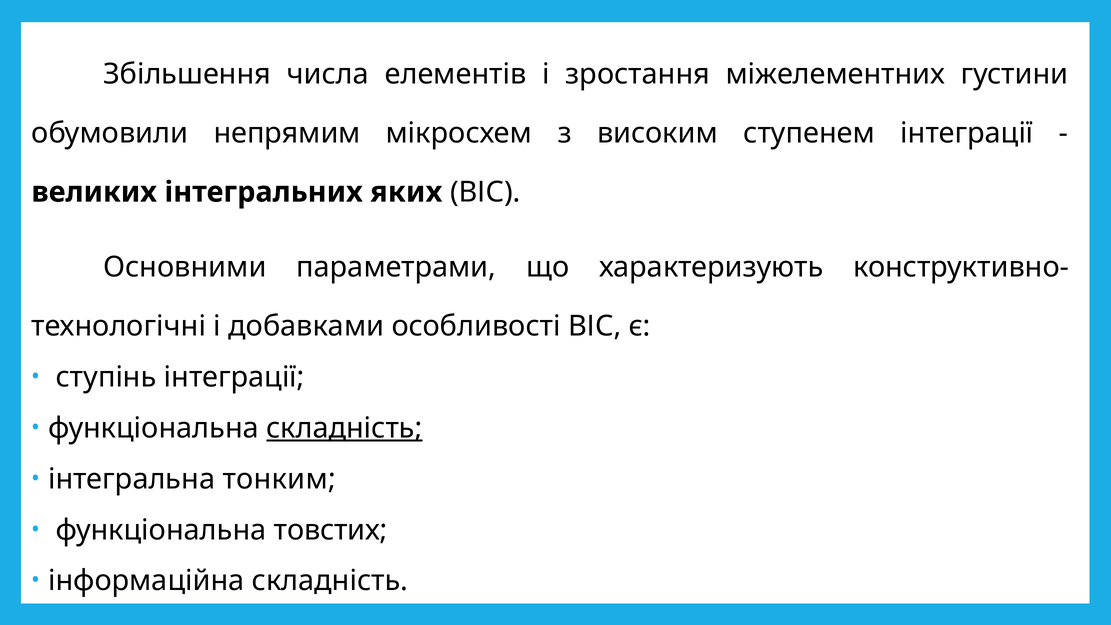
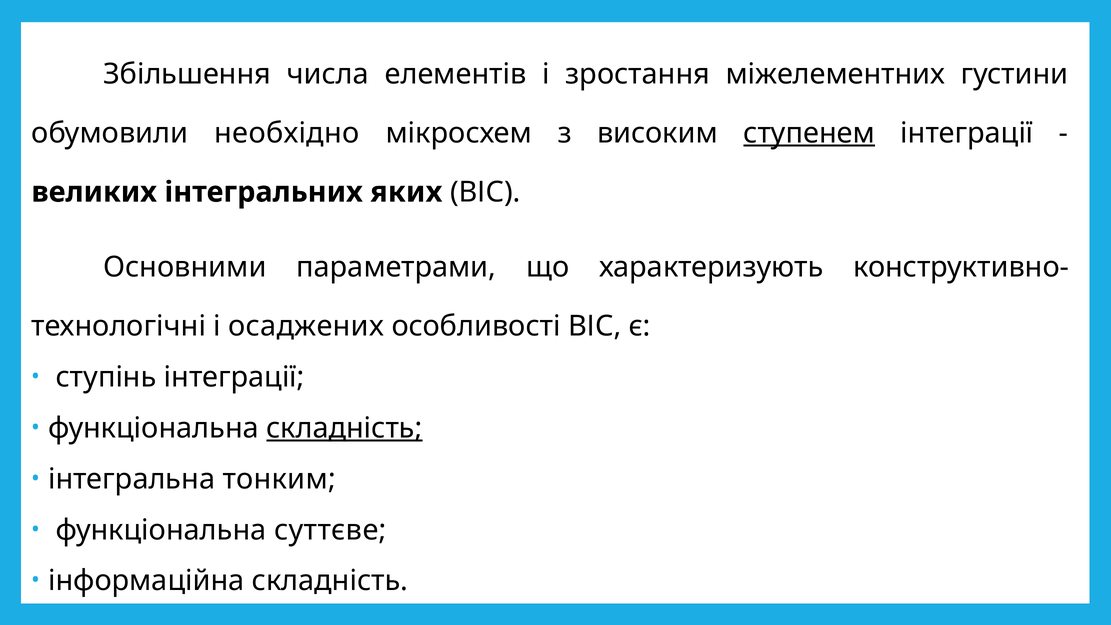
непрямим: непрямим -> необхідно (287, 133)
ступенем underline: none -> present (809, 133)
добавками: добавками -> осаджених (306, 326)
товстих: товстих -> суттєве (330, 530)
